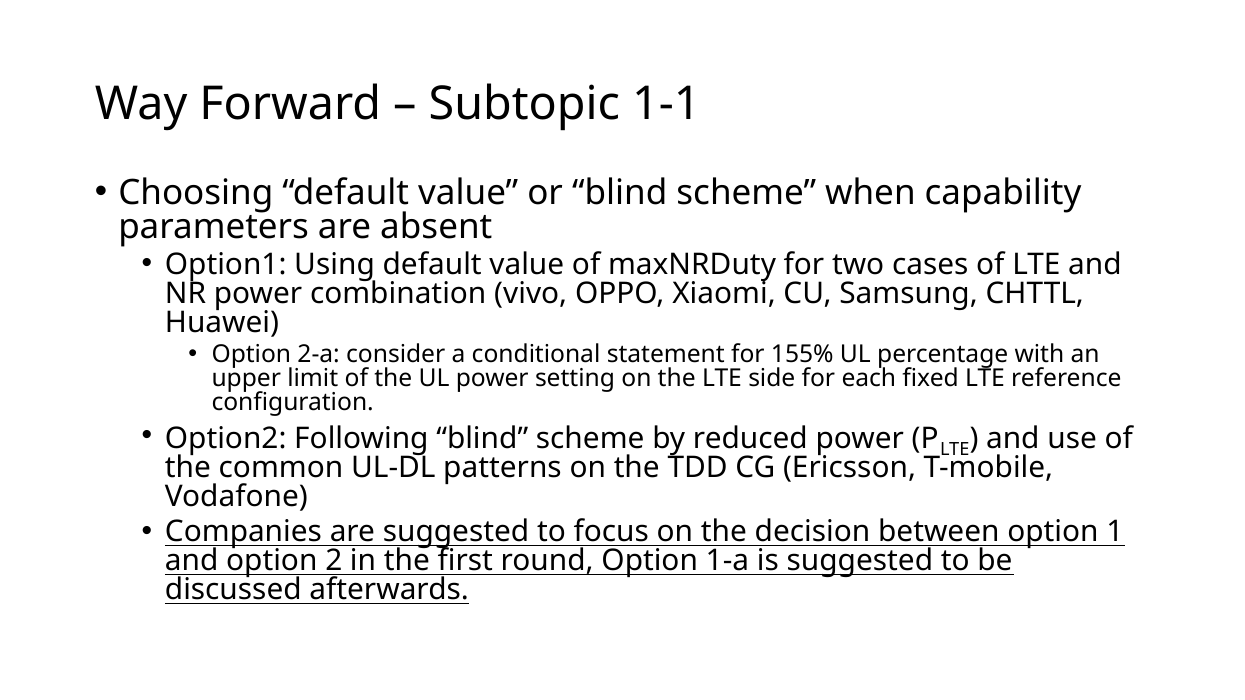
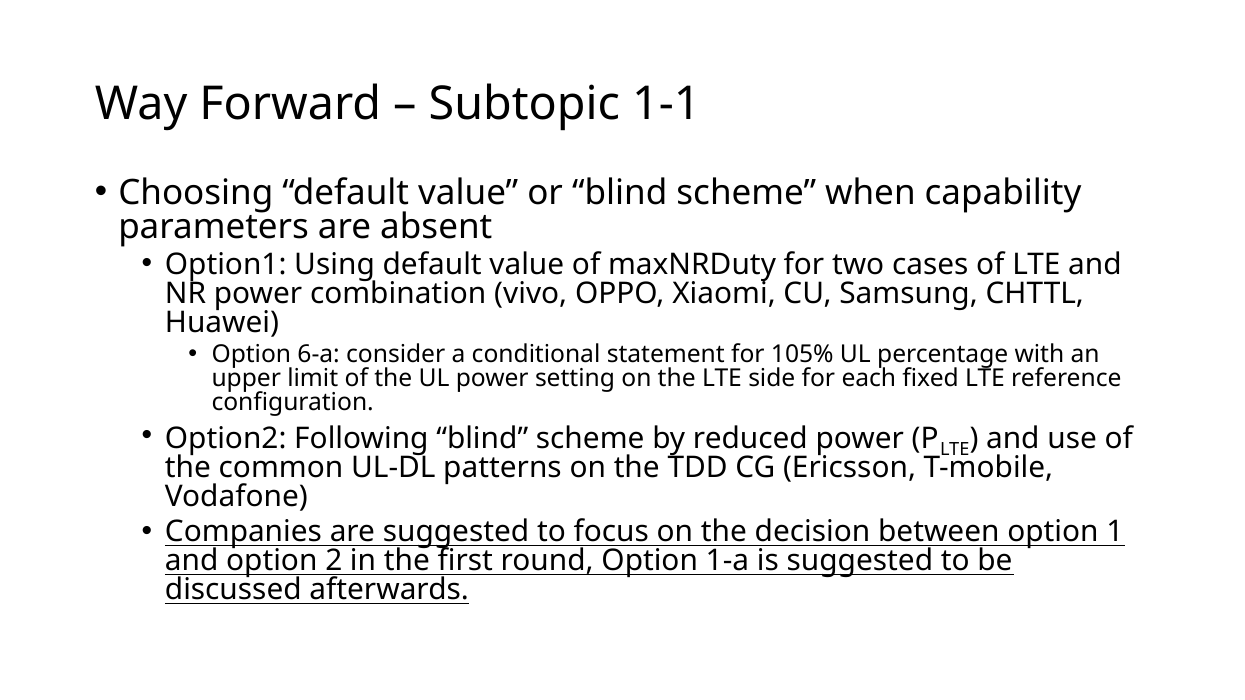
2-a: 2-a -> 6-a (319, 355)
155%: 155% -> 105% (802, 355)
